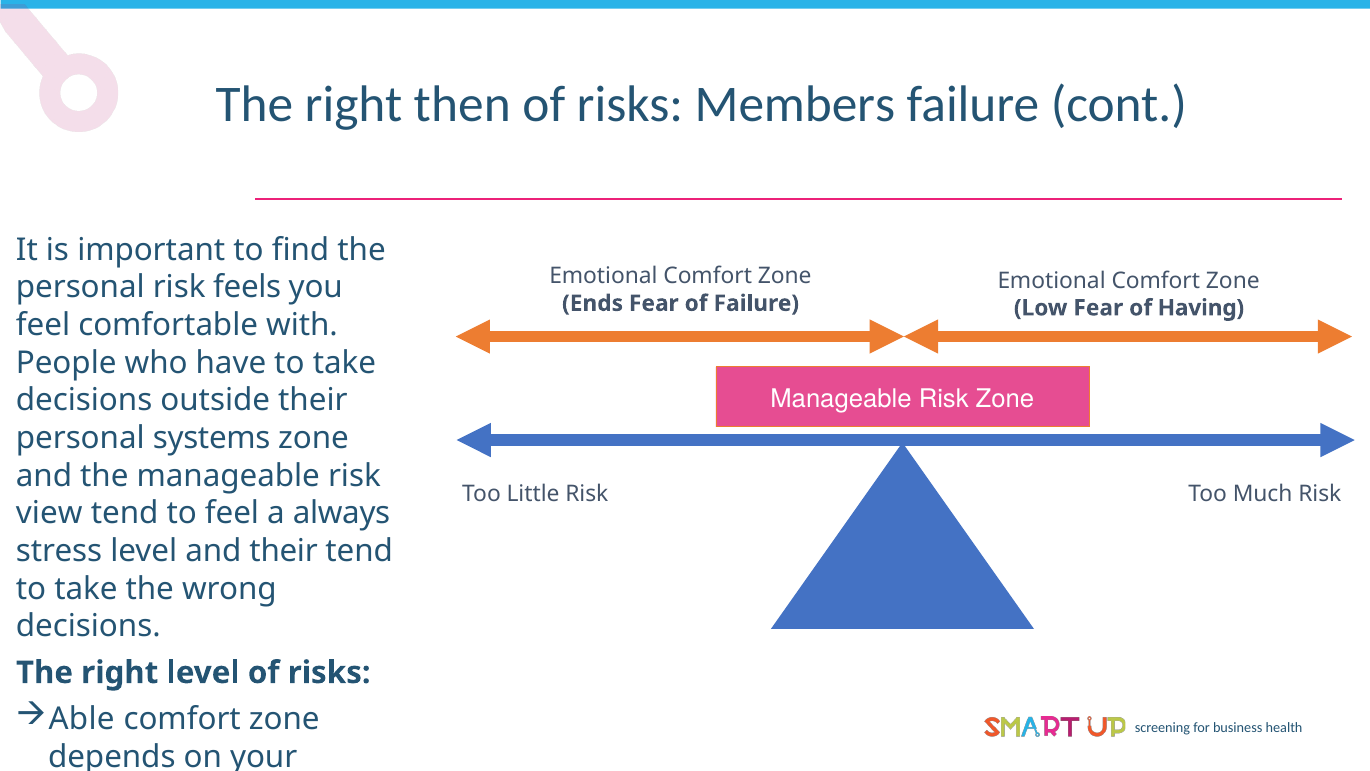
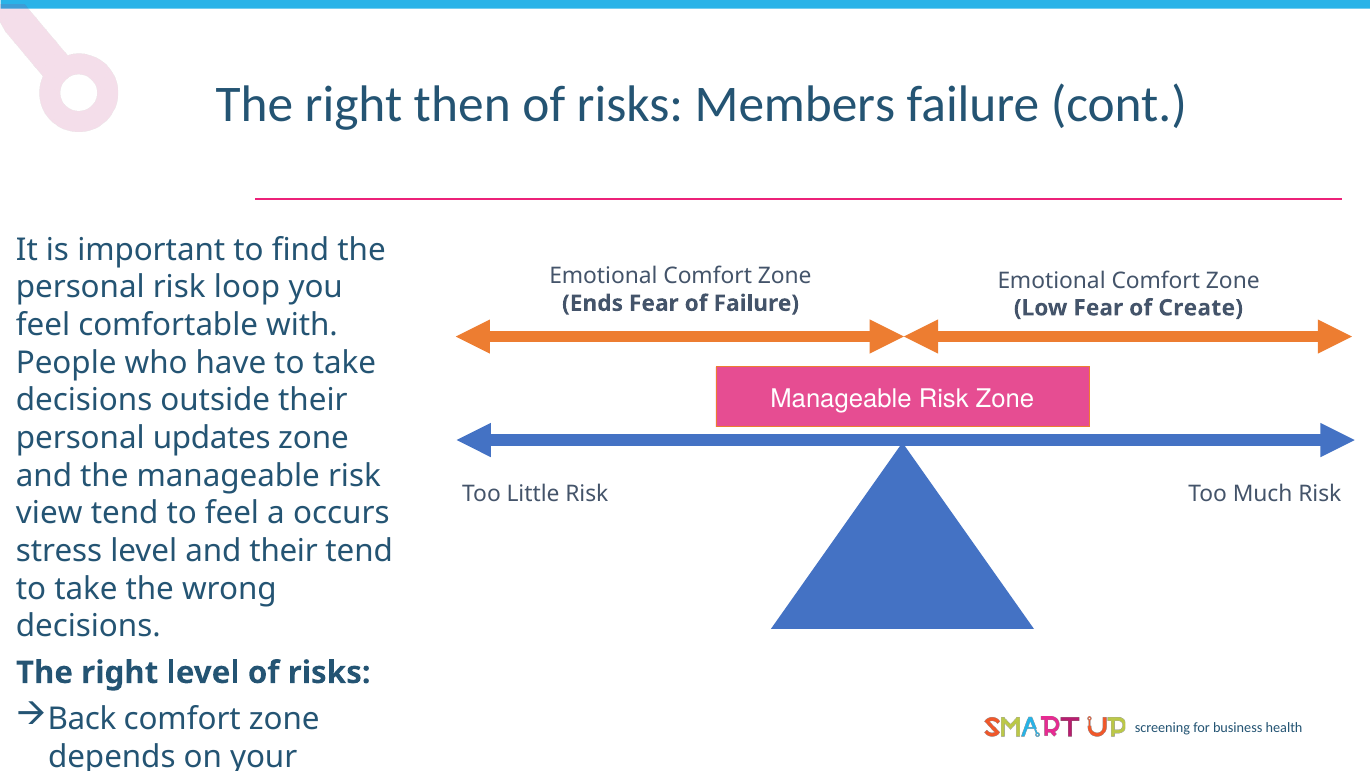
feels: feels -> loop (247, 287)
Having: Having -> Create (1201, 308)
systems: systems -> updates (212, 438)
always: always -> occurs (341, 513)
Able: Able -> Back (82, 719)
